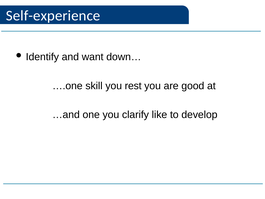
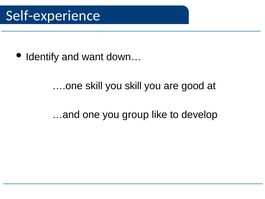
you rest: rest -> skill (133, 86)
clarify: clarify -> group (135, 115)
